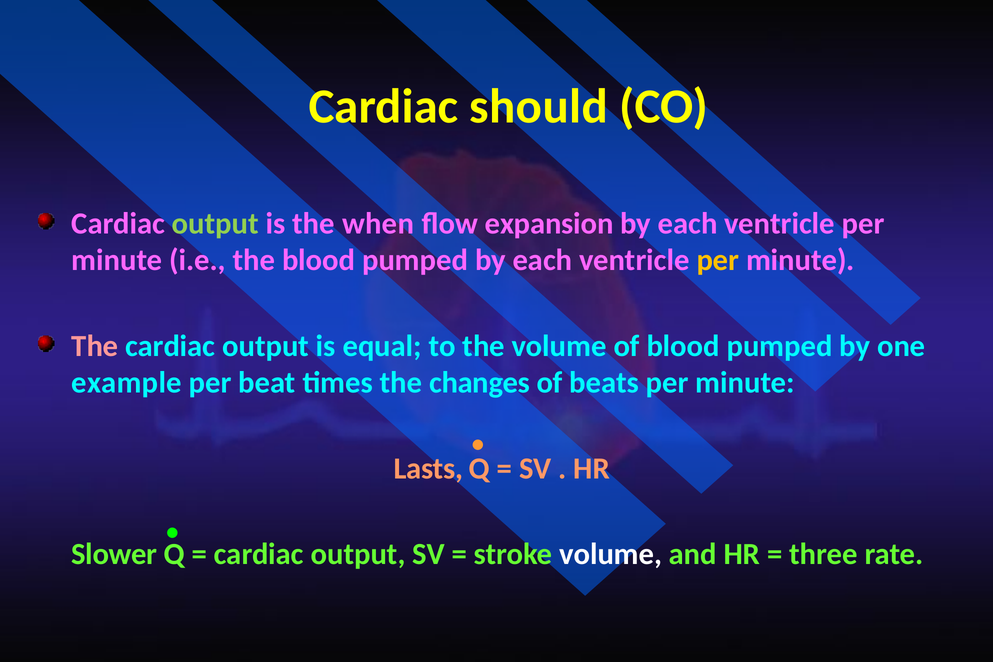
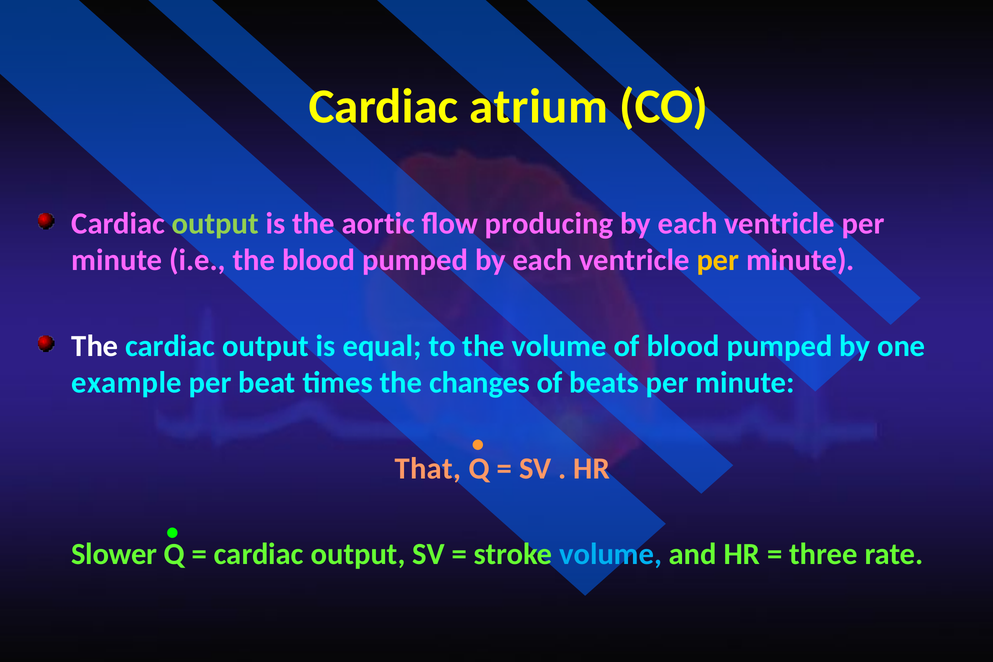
should: should -> atrium (539, 106)
when: when -> aortic (378, 224)
expansion: expansion -> producing (549, 224)
The colour: pink -> white (95, 346)
Lasts: Lasts -> That (428, 469)
volume colour: white -> light blue (611, 554)
